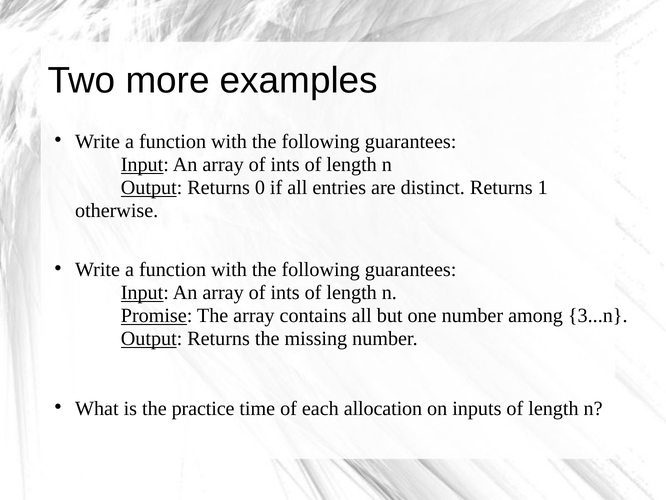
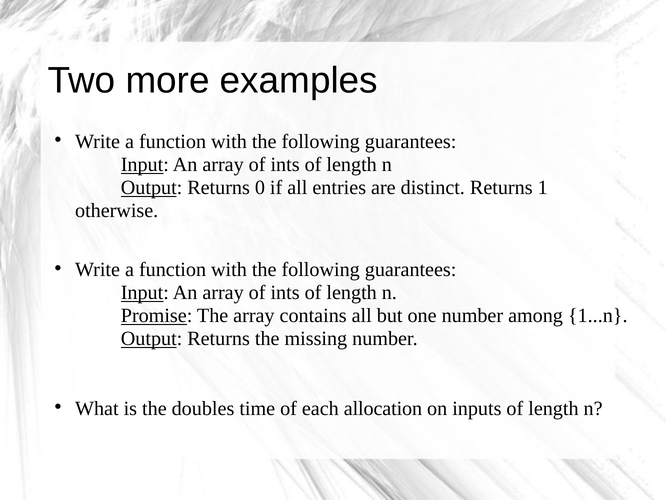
3...n: 3...n -> 1...n (598, 315)
practice: practice -> doubles (203, 408)
